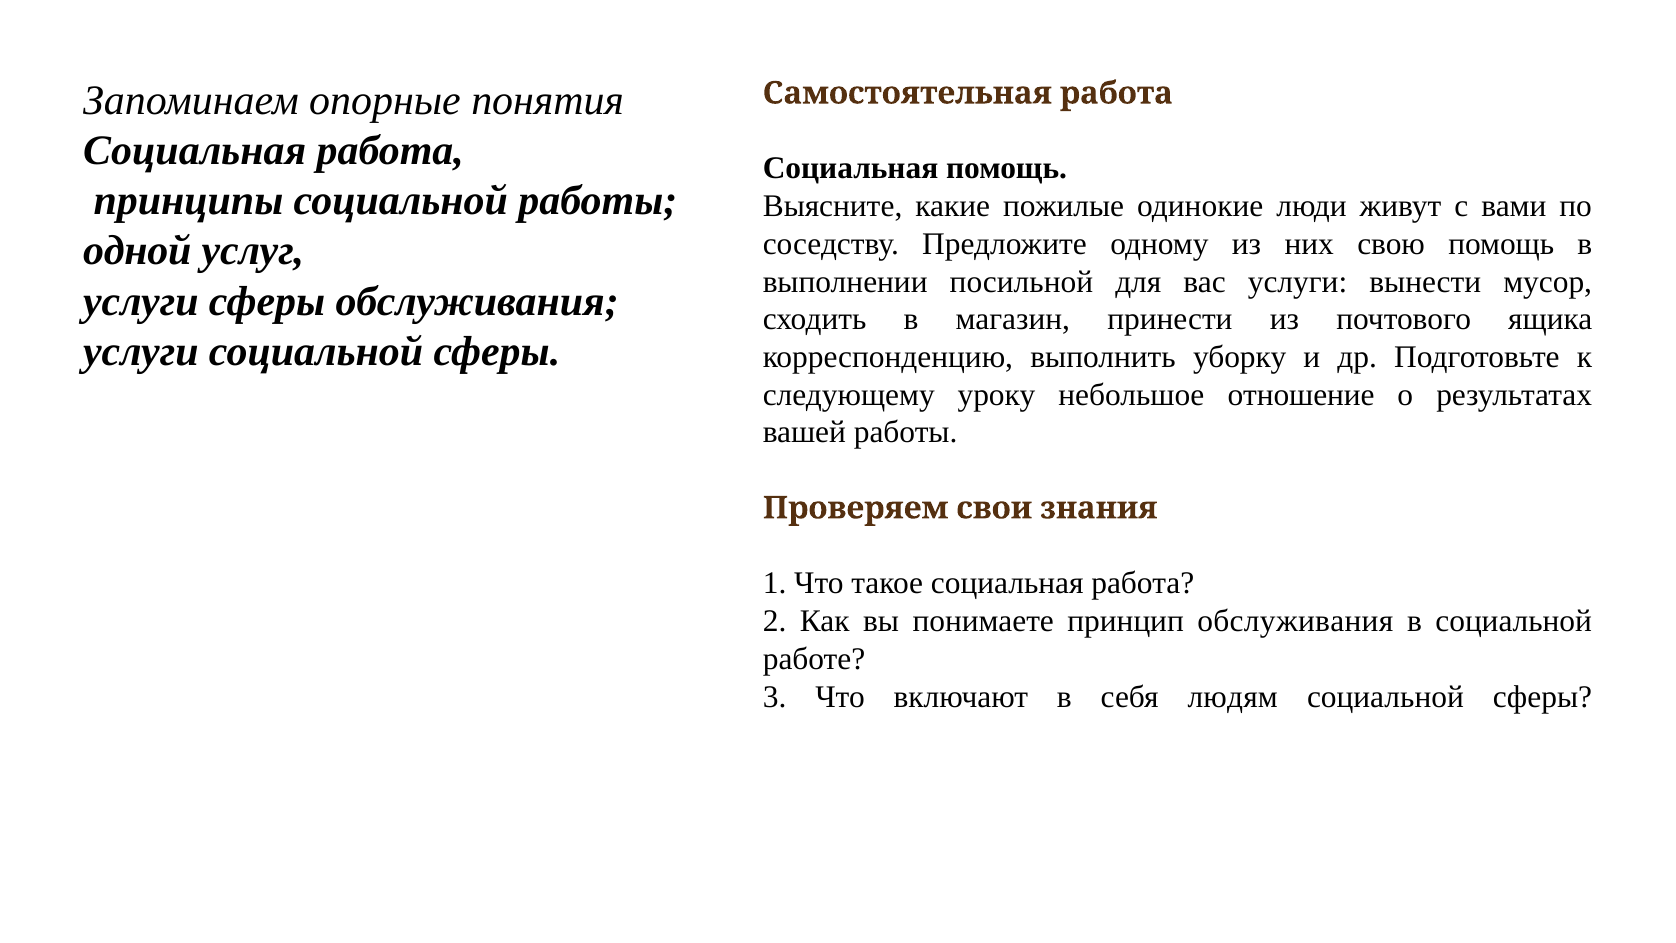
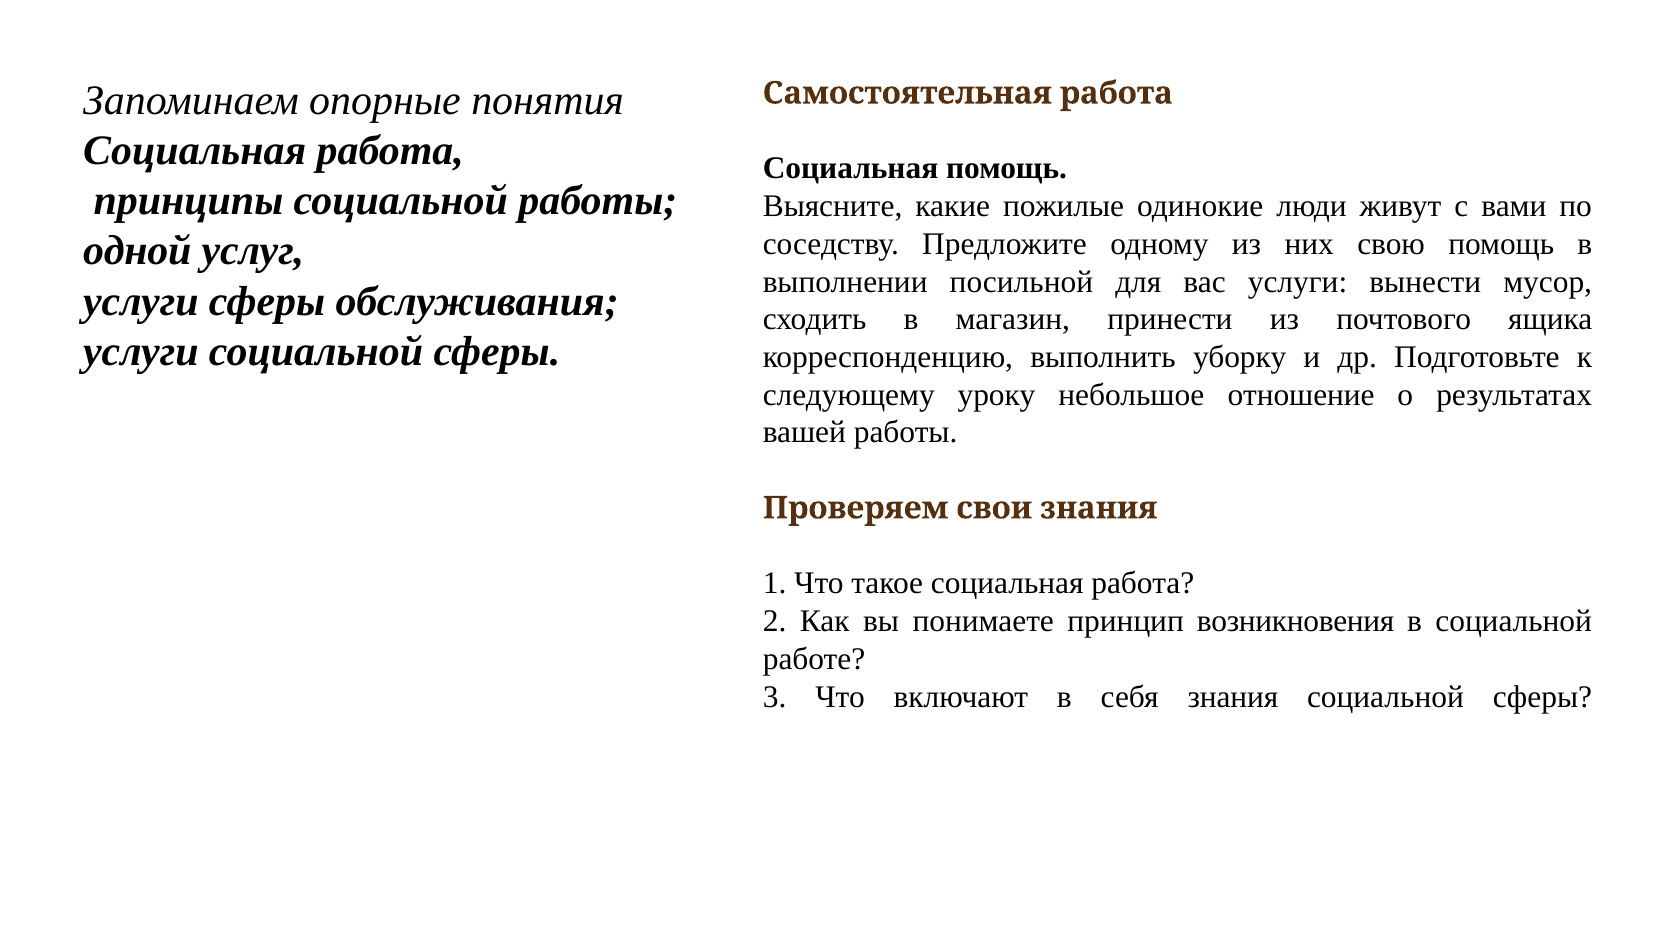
принцип обслуживания: обслуживания -> возникновения (1296, 621)
себя людям: людям -> знания (1233, 696)
